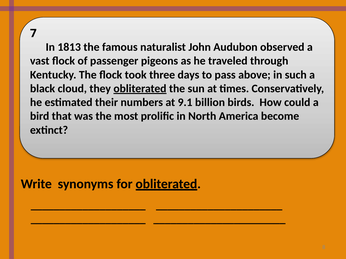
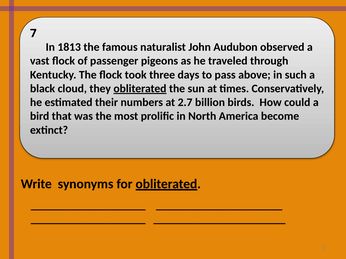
9.1: 9.1 -> 2.7 (185, 103)
